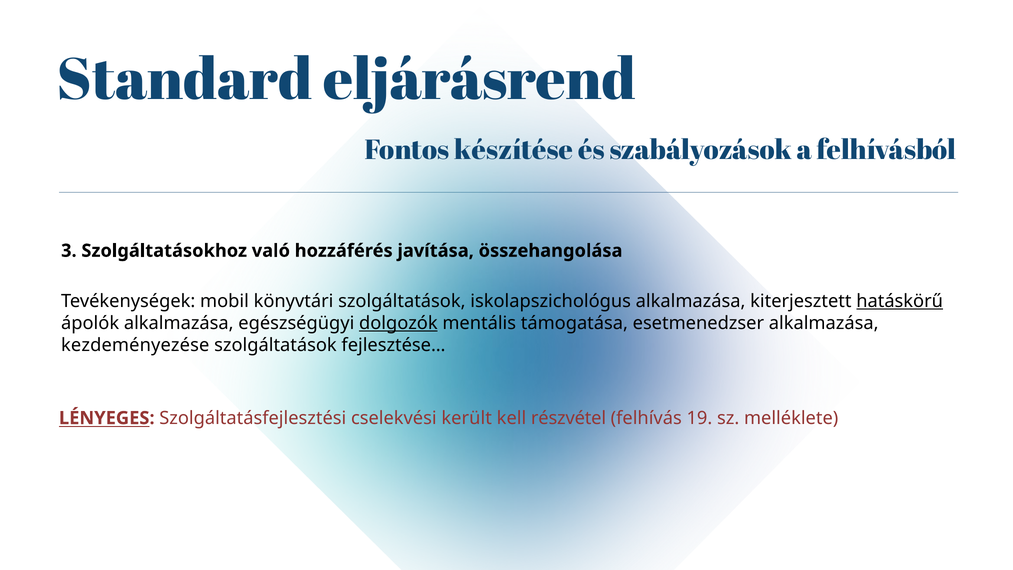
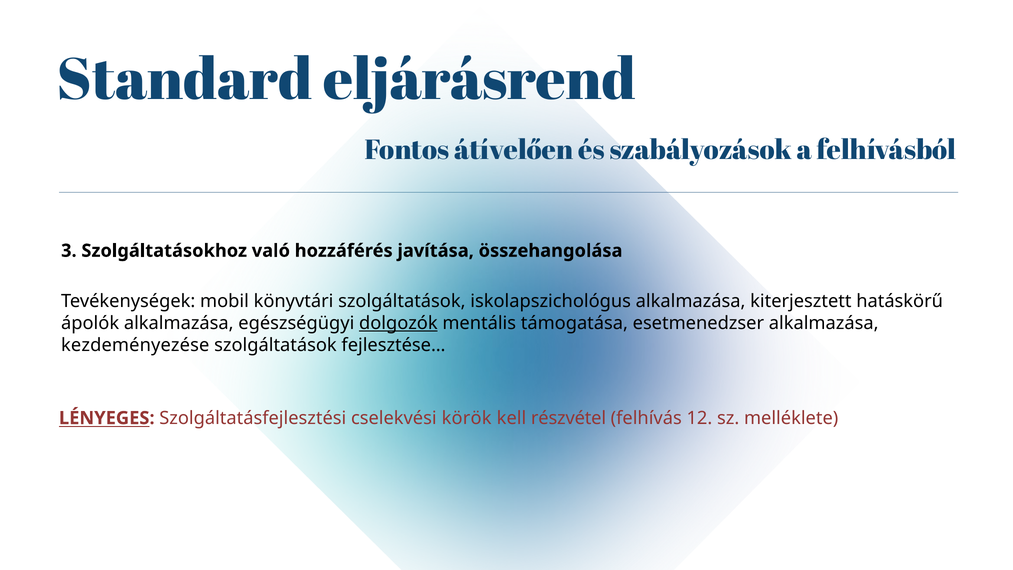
készítése: készítése -> átívelően (514, 150)
hatáskörű underline: present -> none (900, 301)
került: került -> körök (467, 418)
19: 19 -> 12 (699, 418)
